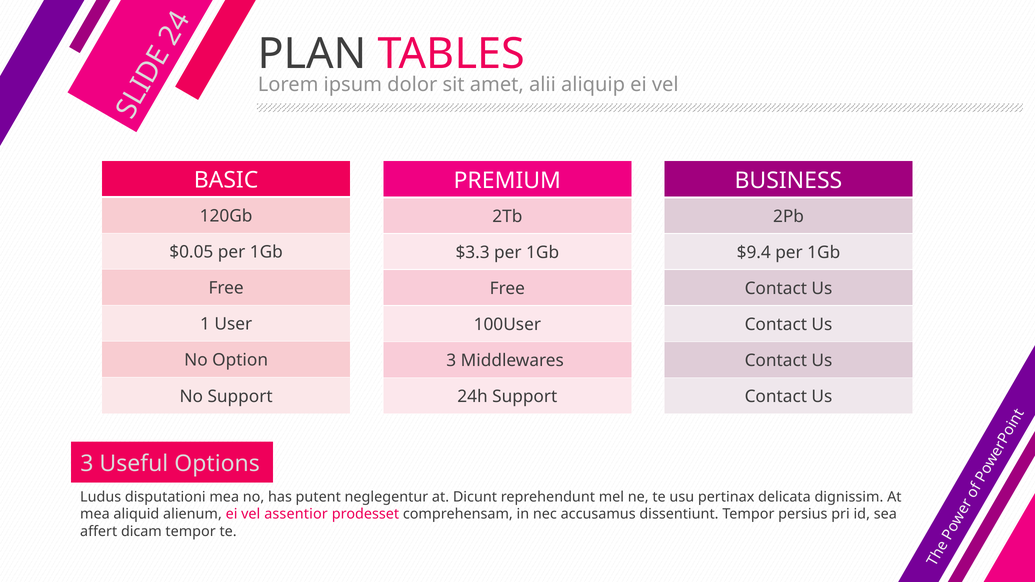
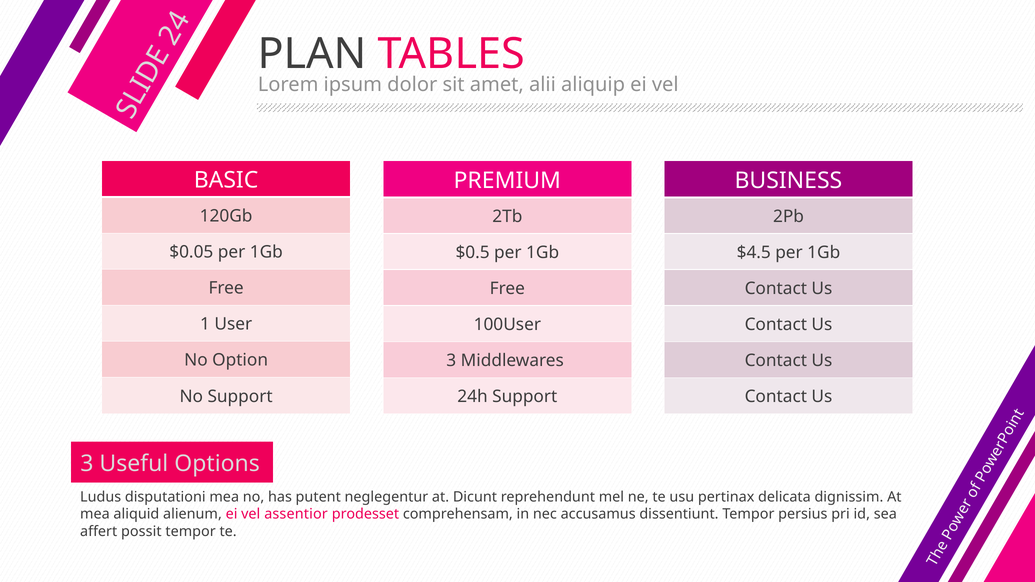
$3.3: $3.3 -> $0.5 (473, 253)
$9.4: $9.4 -> $4.5 (754, 253)
dicam: dicam -> possit (141, 532)
